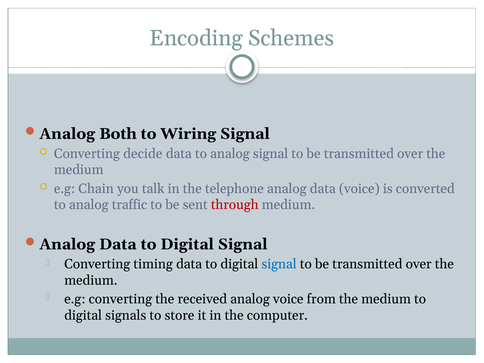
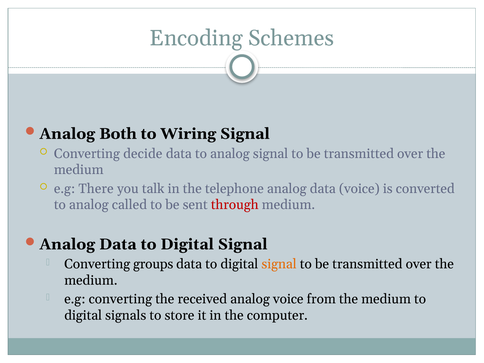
Chain: Chain -> There (96, 189)
traffic: traffic -> called (129, 205)
timing: timing -> groups (153, 264)
signal colour: blue -> orange (279, 264)
